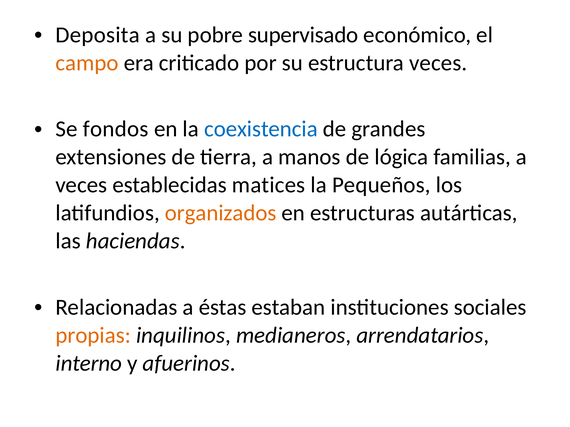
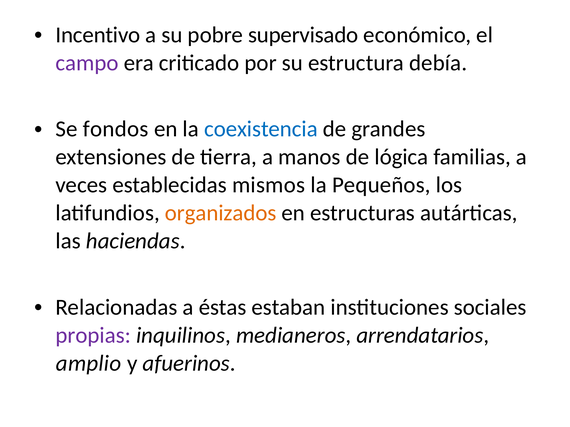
Deposita: Deposita -> Incentivo (98, 35)
campo colour: orange -> purple (87, 63)
estructura veces: veces -> debía (438, 63)
matices: matices -> mismos (269, 185)
propias colour: orange -> purple (93, 336)
interno: interno -> amplio (89, 364)
